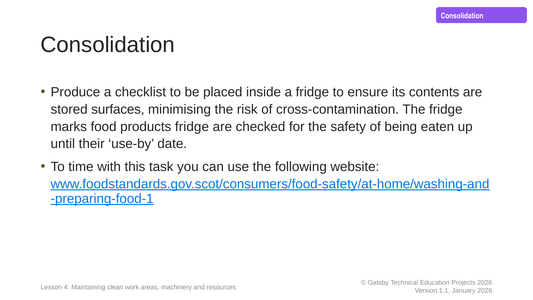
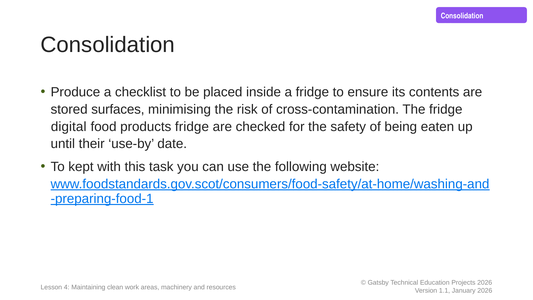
marks: marks -> digital (69, 127)
time: time -> kept (81, 167)
